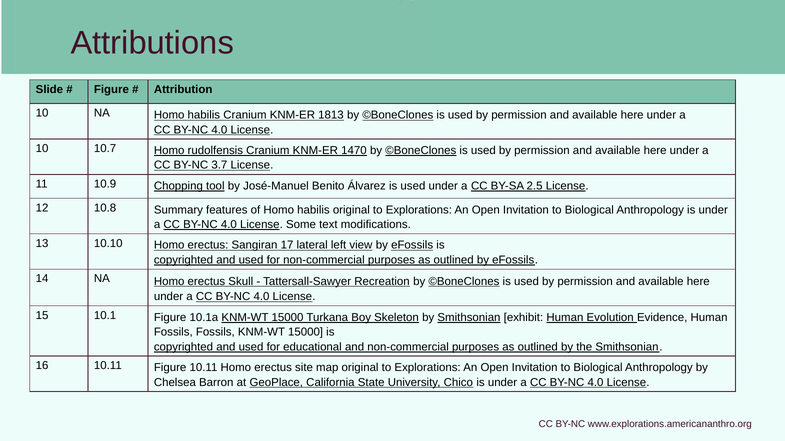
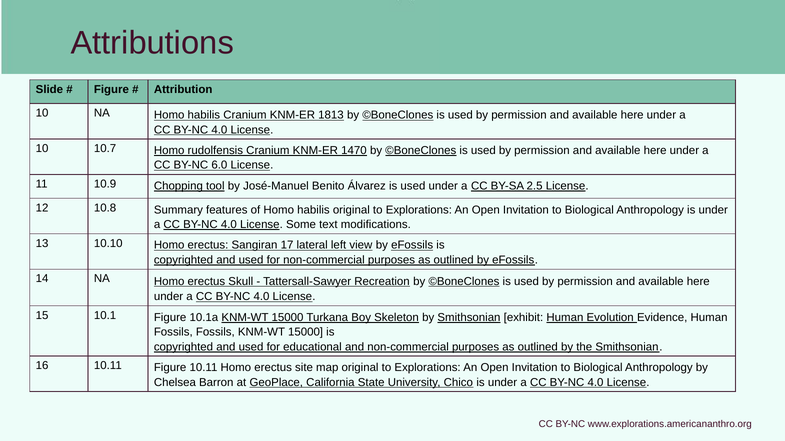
3.7: 3.7 -> 6.0 (219, 165)
